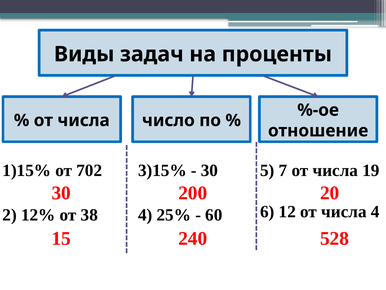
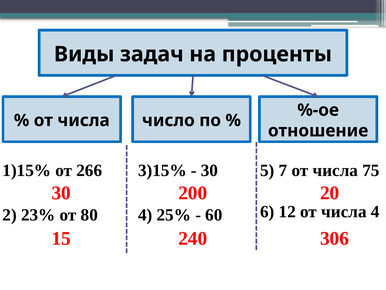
19: 19 -> 75 (371, 170)
702: 702 -> 266 (89, 170)
12%: 12% -> 23% (38, 215)
38: 38 -> 80 (89, 215)
528: 528 -> 306 (335, 238)
